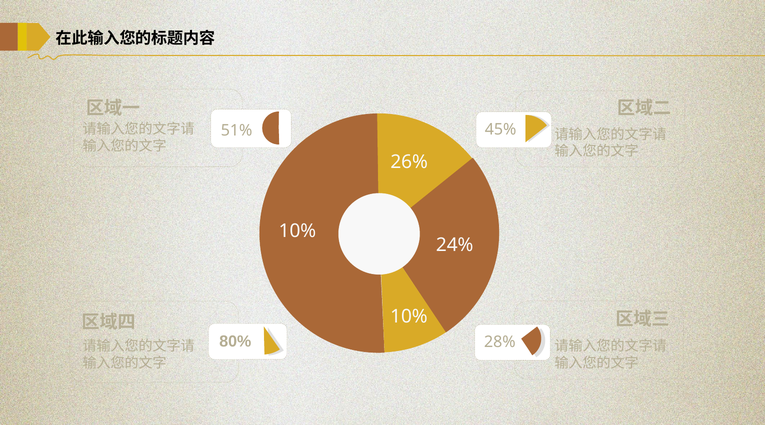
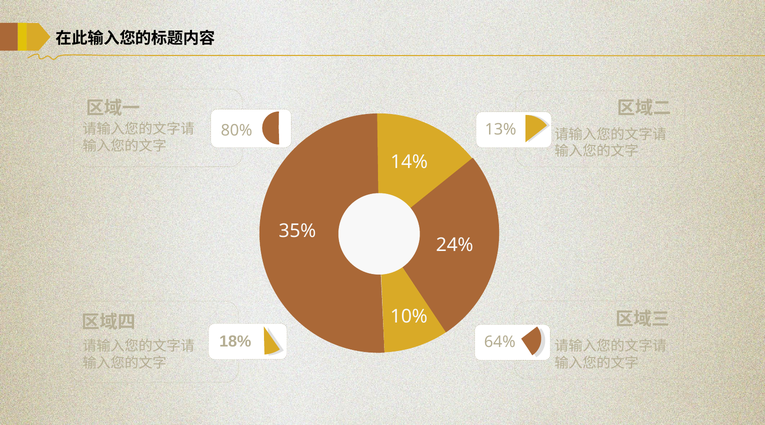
45%: 45% -> 13% (501, 130)
51%: 51% -> 80% (237, 131)
26%: 26% -> 14% (409, 162)
10%: 10% -> 35% (297, 231)
80%: 80% -> 18% (235, 341)
28%: 28% -> 64% (500, 342)
